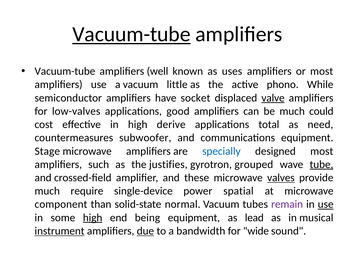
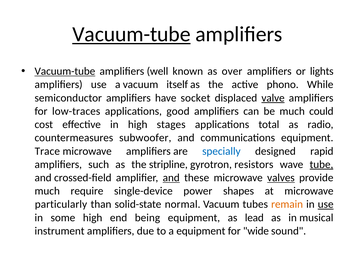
Vacuum-tube underline: none -> present (65, 71)
uses: uses -> over (232, 71)
or most: most -> lights (322, 71)
little: little -> itself (177, 85)
low-valves: low-valves -> low-traces (76, 111)
derive: derive -> stages (171, 125)
need: need -> radio (321, 125)
Stage: Stage -> Trace (47, 151)
designed most: most -> rapid (322, 151)
justifies: justifies -> stripline (168, 165)
grouped: grouped -> resistors (254, 165)
and underline: none -> present (171, 178)
spatial: spatial -> shapes (239, 191)
component: component -> particularly (61, 205)
remain colour: purple -> orange (287, 205)
high underline: present -> none (93, 218)
instrument underline: present -> none (60, 231)
due underline: present -> none (145, 231)
a bandwidth: bandwidth -> equipment (201, 231)
